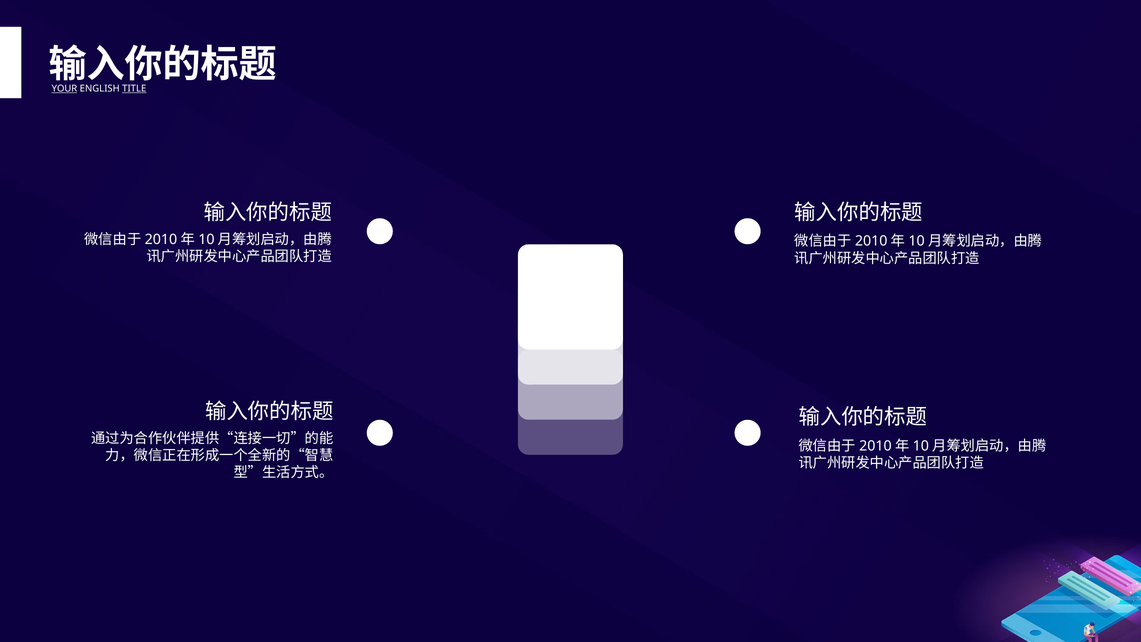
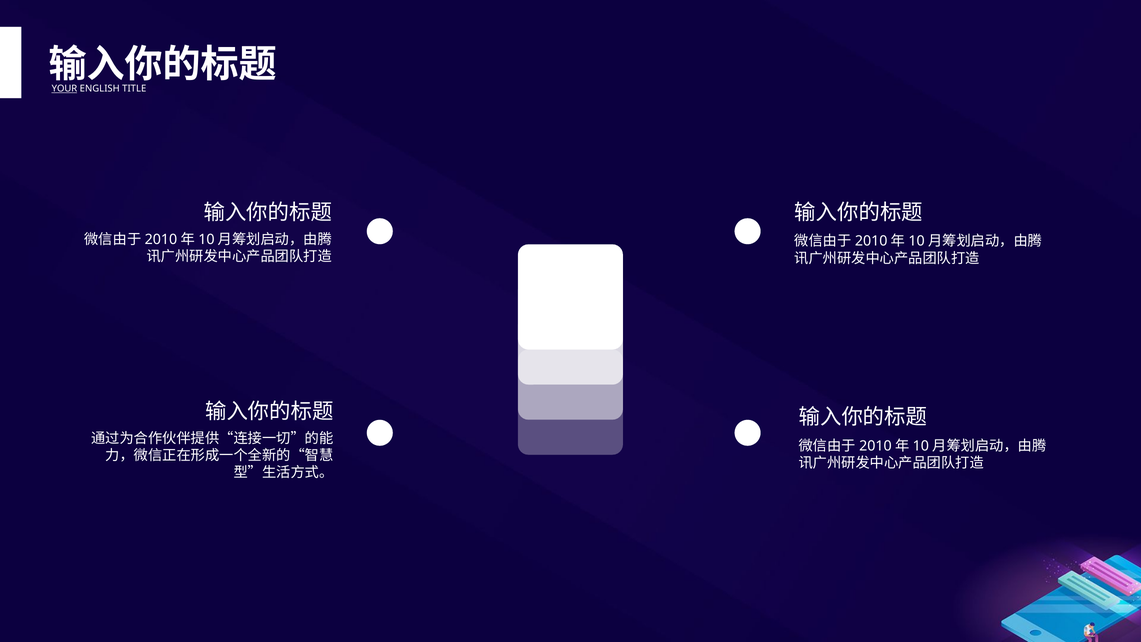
TITLE underline: present -> none (134, 89)
